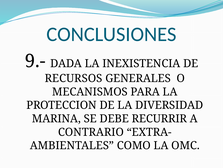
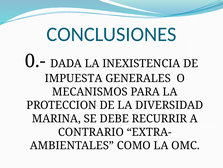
9.-: 9.- -> 0.- (35, 61)
RECURSOS: RECURSOS -> IMPUESTA (74, 78)
